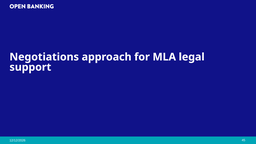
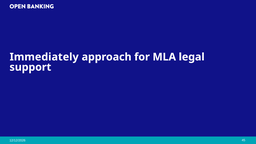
Negotiations: Negotiations -> Immediately (44, 57)
